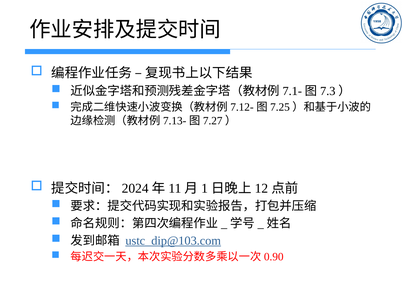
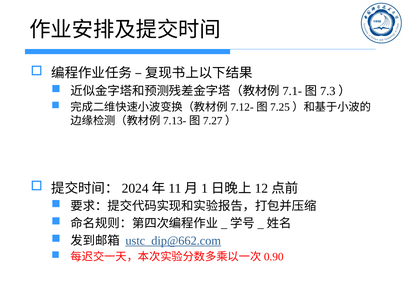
ustc_dip@103.com: ustc_dip@103.com -> ustc_dip@662.com (173, 241)
